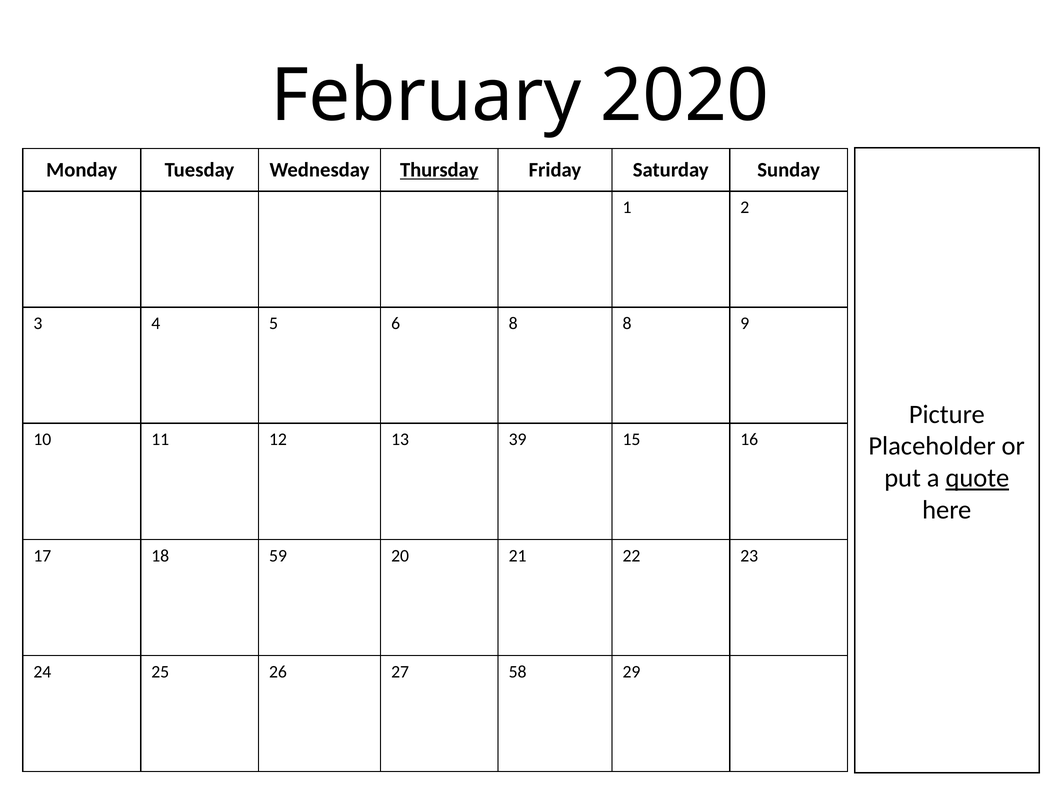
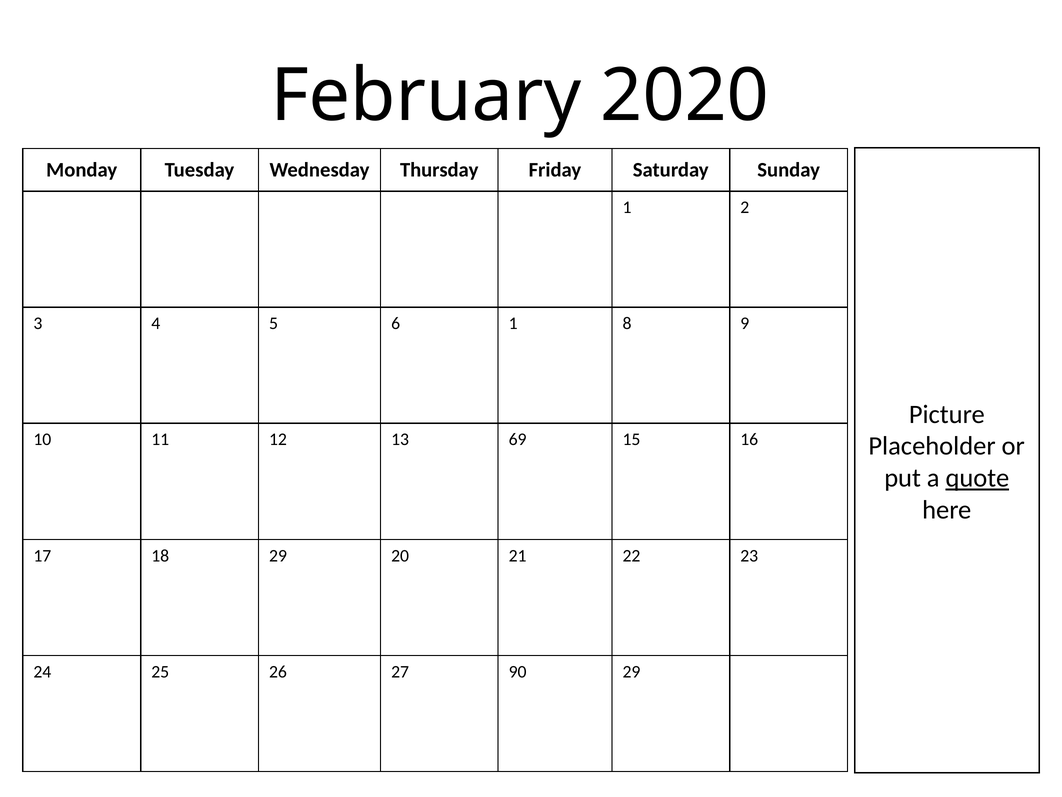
Thursday underline: present -> none (439, 170)
6 8: 8 -> 1 (513, 323)
39: 39 -> 69 (518, 439)
18 59: 59 -> 29 (278, 555)
58: 58 -> 90 (518, 671)
